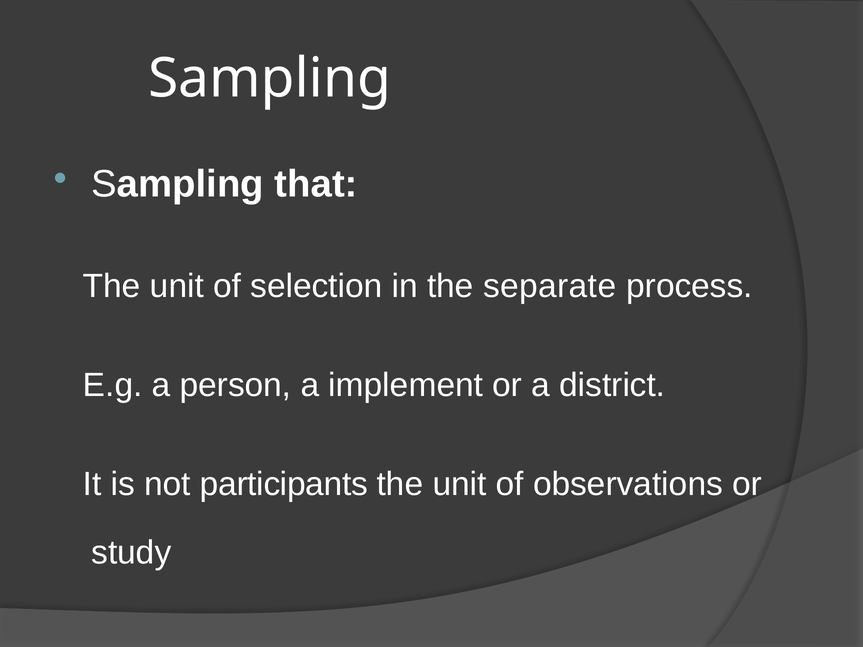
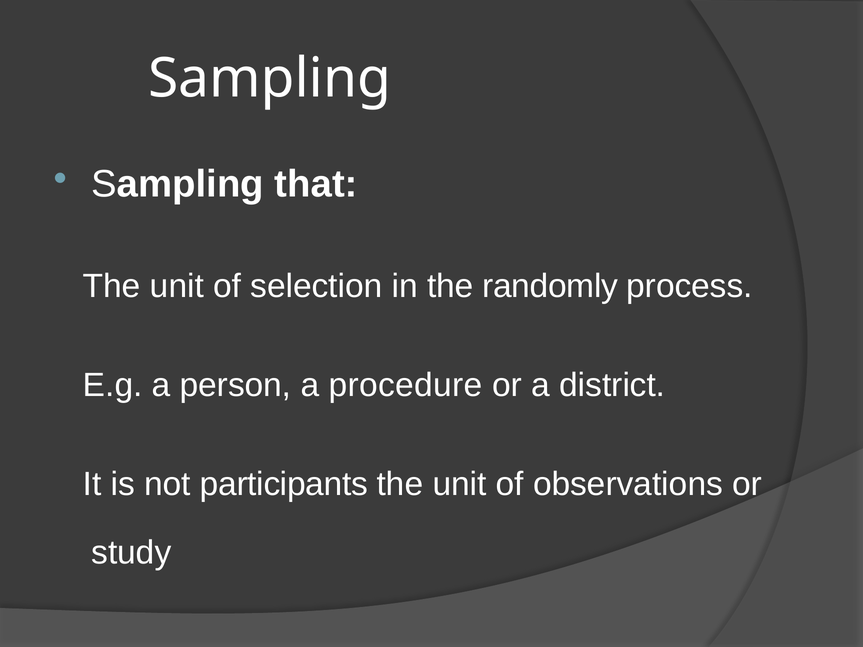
separate: separate -> randomly (550, 286)
implement: implement -> procedure (406, 385)
